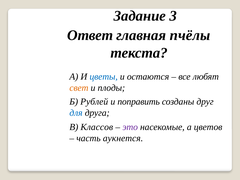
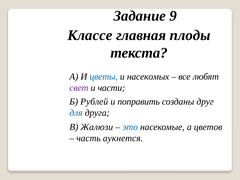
3: 3 -> 9 (173, 16)
Ответ: Ответ -> Классе (90, 35)
пчёлы: пчёлы -> плоды (190, 35)
остаются: остаются -> насекомых (148, 77)
свет colour: orange -> purple (79, 88)
плоды: плоды -> части (111, 88)
Классов: Классов -> Жалюзи (97, 127)
это colour: purple -> blue (130, 127)
